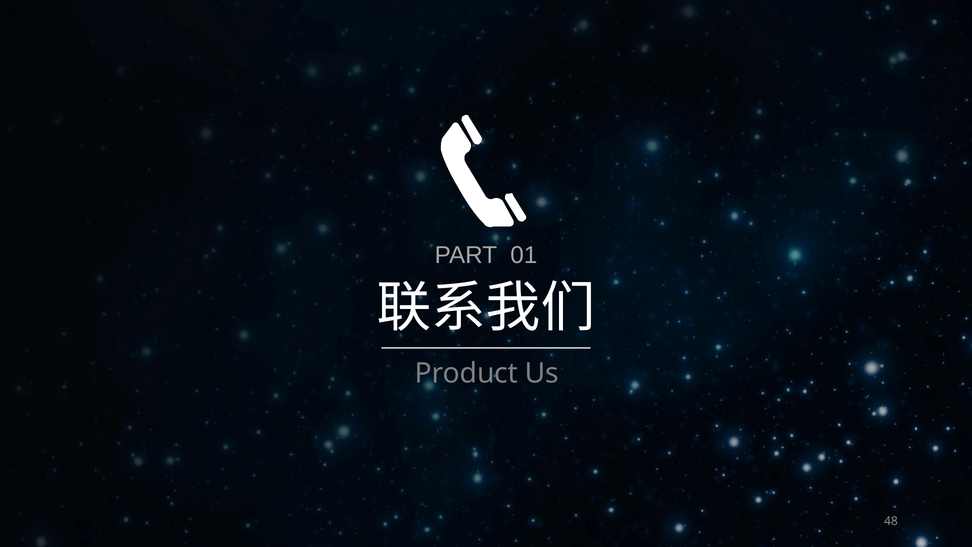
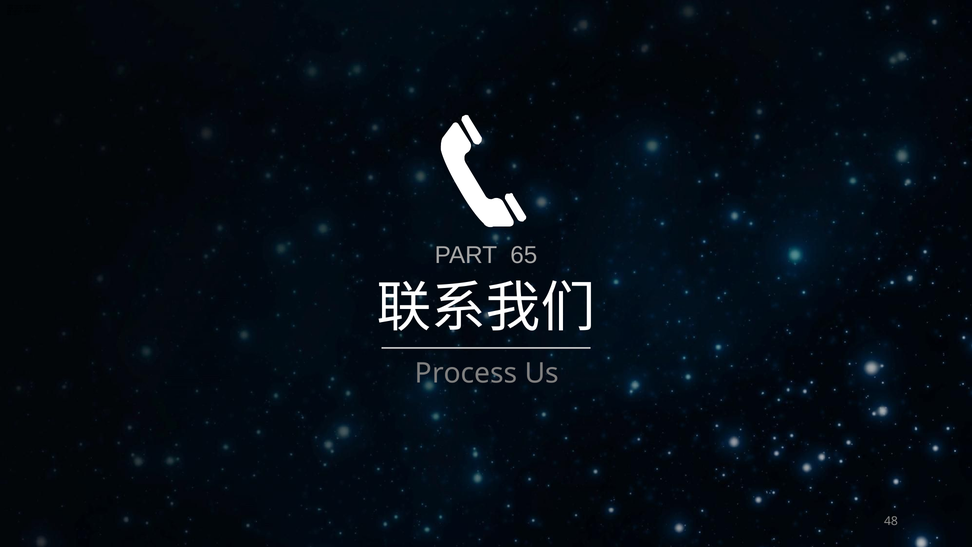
01: 01 -> 65 (524, 255)
Product: Product -> Process (466, 373)
